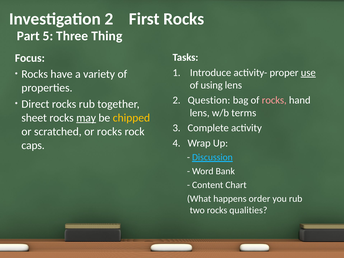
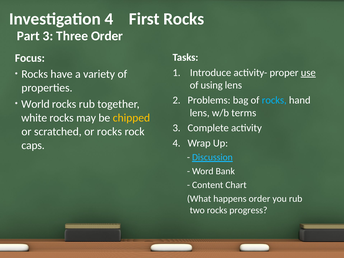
Investigation 2: 2 -> 4 (109, 19)
Part 5: 5 -> 3 (48, 36)
Three Thing: Thing -> Order (107, 36)
Question: Question -> Problems (209, 100)
rocks colour: pink -> light blue (274, 100)
Direct: Direct -> World (35, 104)
sheet: sheet -> white (34, 118)
may underline: present -> none (86, 118)
qualities: qualities -> progress (248, 210)
